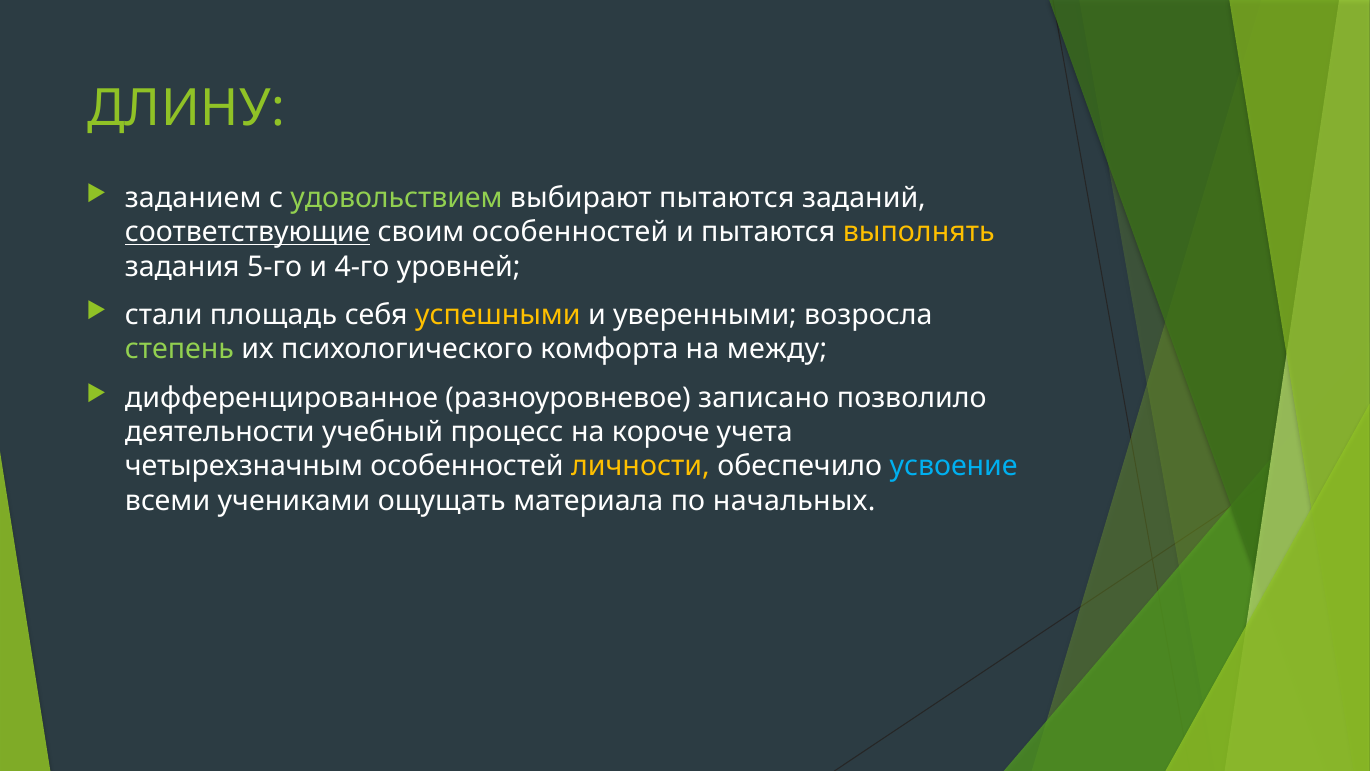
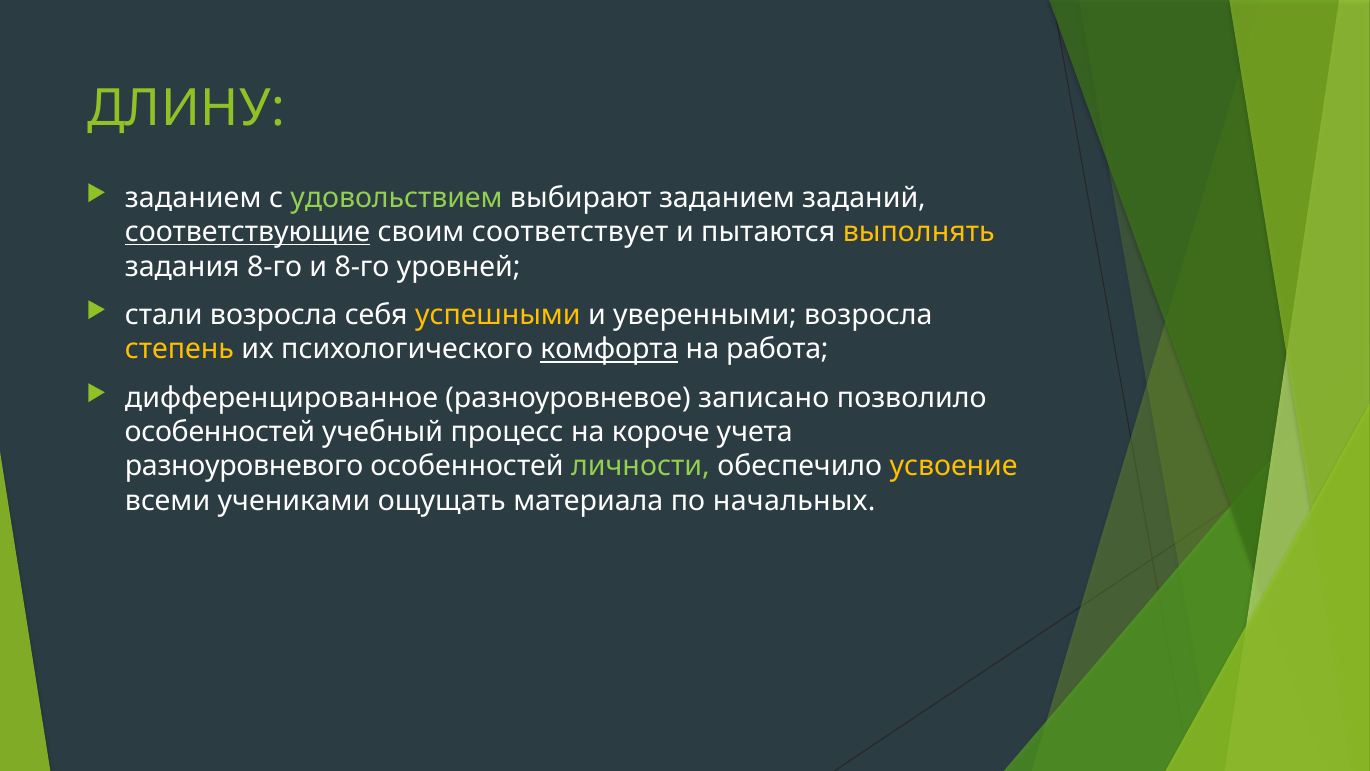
выбирают пытаются: пытаются -> заданием (727, 198)
своим особенностей: особенностей -> соответствует (570, 232)
задания 5-го: 5-го -> 8-го (275, 266)
и 4-го: 4-го -> 8-го (362, 266)
стали площадь: площадь -> возросла (274, 315)
степень colour: light green -> yellow (179, 349)
комфорта underline: none -> present (609, 349)
между: между -> работа (777, 349)
деятельности: деятельности -> особенностей (220, 432)
четырехзначным: четырехзначным -> разноуровневого (244, 466)
личности colour: yellow -> light green (640, 466)
усвоение colour: light blue -> yellow (954, 466)
